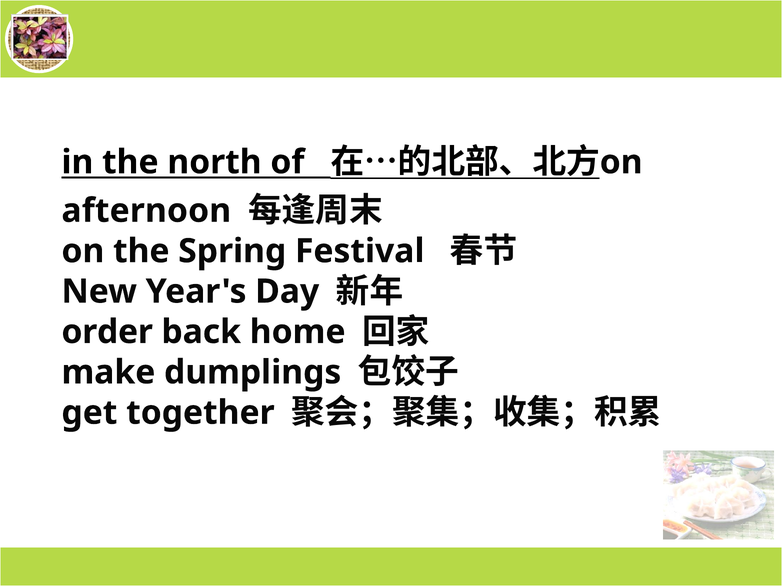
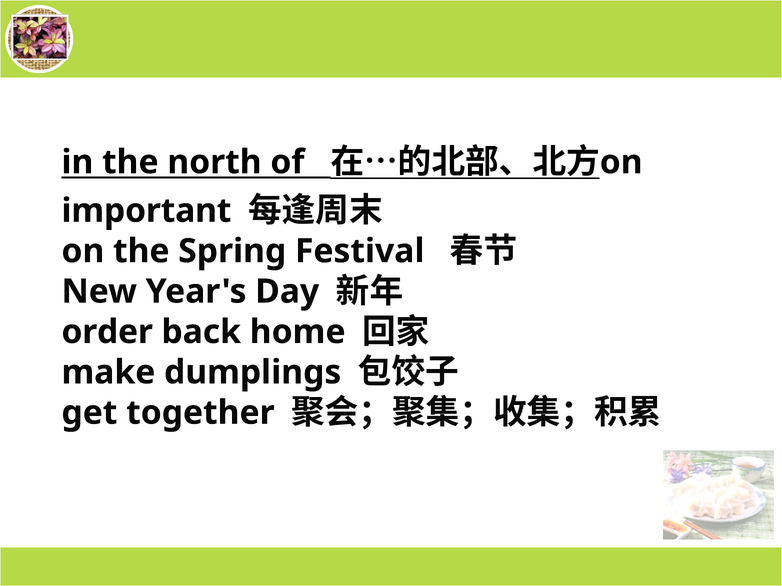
afternoon: afternoon -> important (146, 211)
